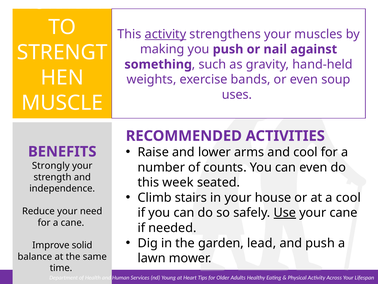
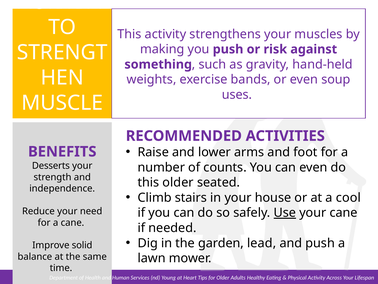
activity underline: present -> none (165, 34)
nail: nail -> risk (275, 49)
and cool: cool -> foot (305, 152)
Strongly: Strongly -> Desserts (51, 166)
this week: week -> older (178, 182)
